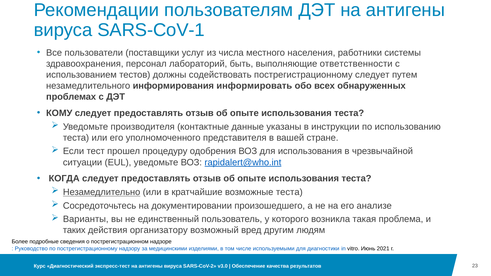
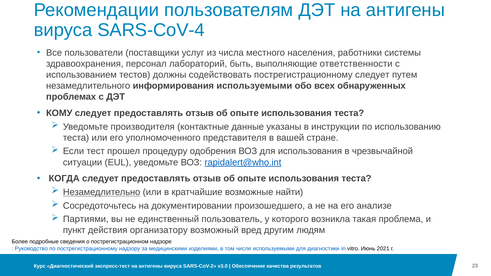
SARS-CoV-1: SARS-CoV-1 -> SARS-CoV-4 (151, 30)
информирования информировать: информировать -> используемыми (254, 86)
возможные теста: теста -> найти (289, 192)
Варианты: Варианты -> Партиями (86, 219)
таких: таких -> пункт (74, 230)
